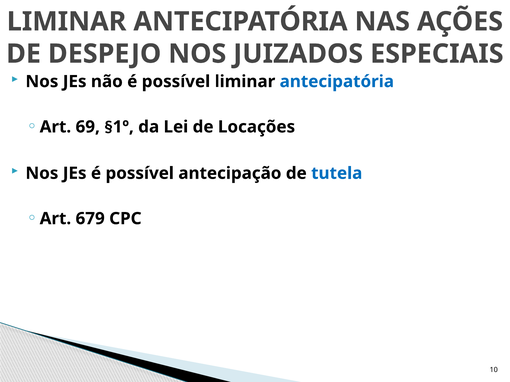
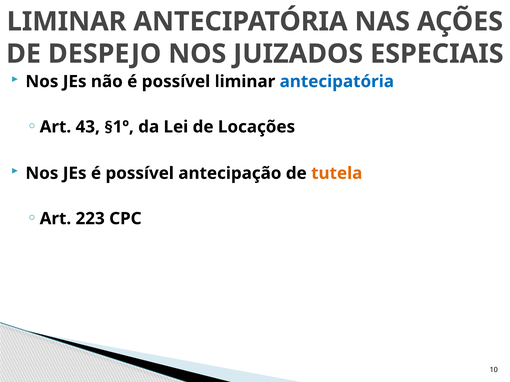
69: 69 -> 43 (88, 127)
tutela colour: blue -> orange (337, 173)
679: 679 -> 223 (90, 219)
